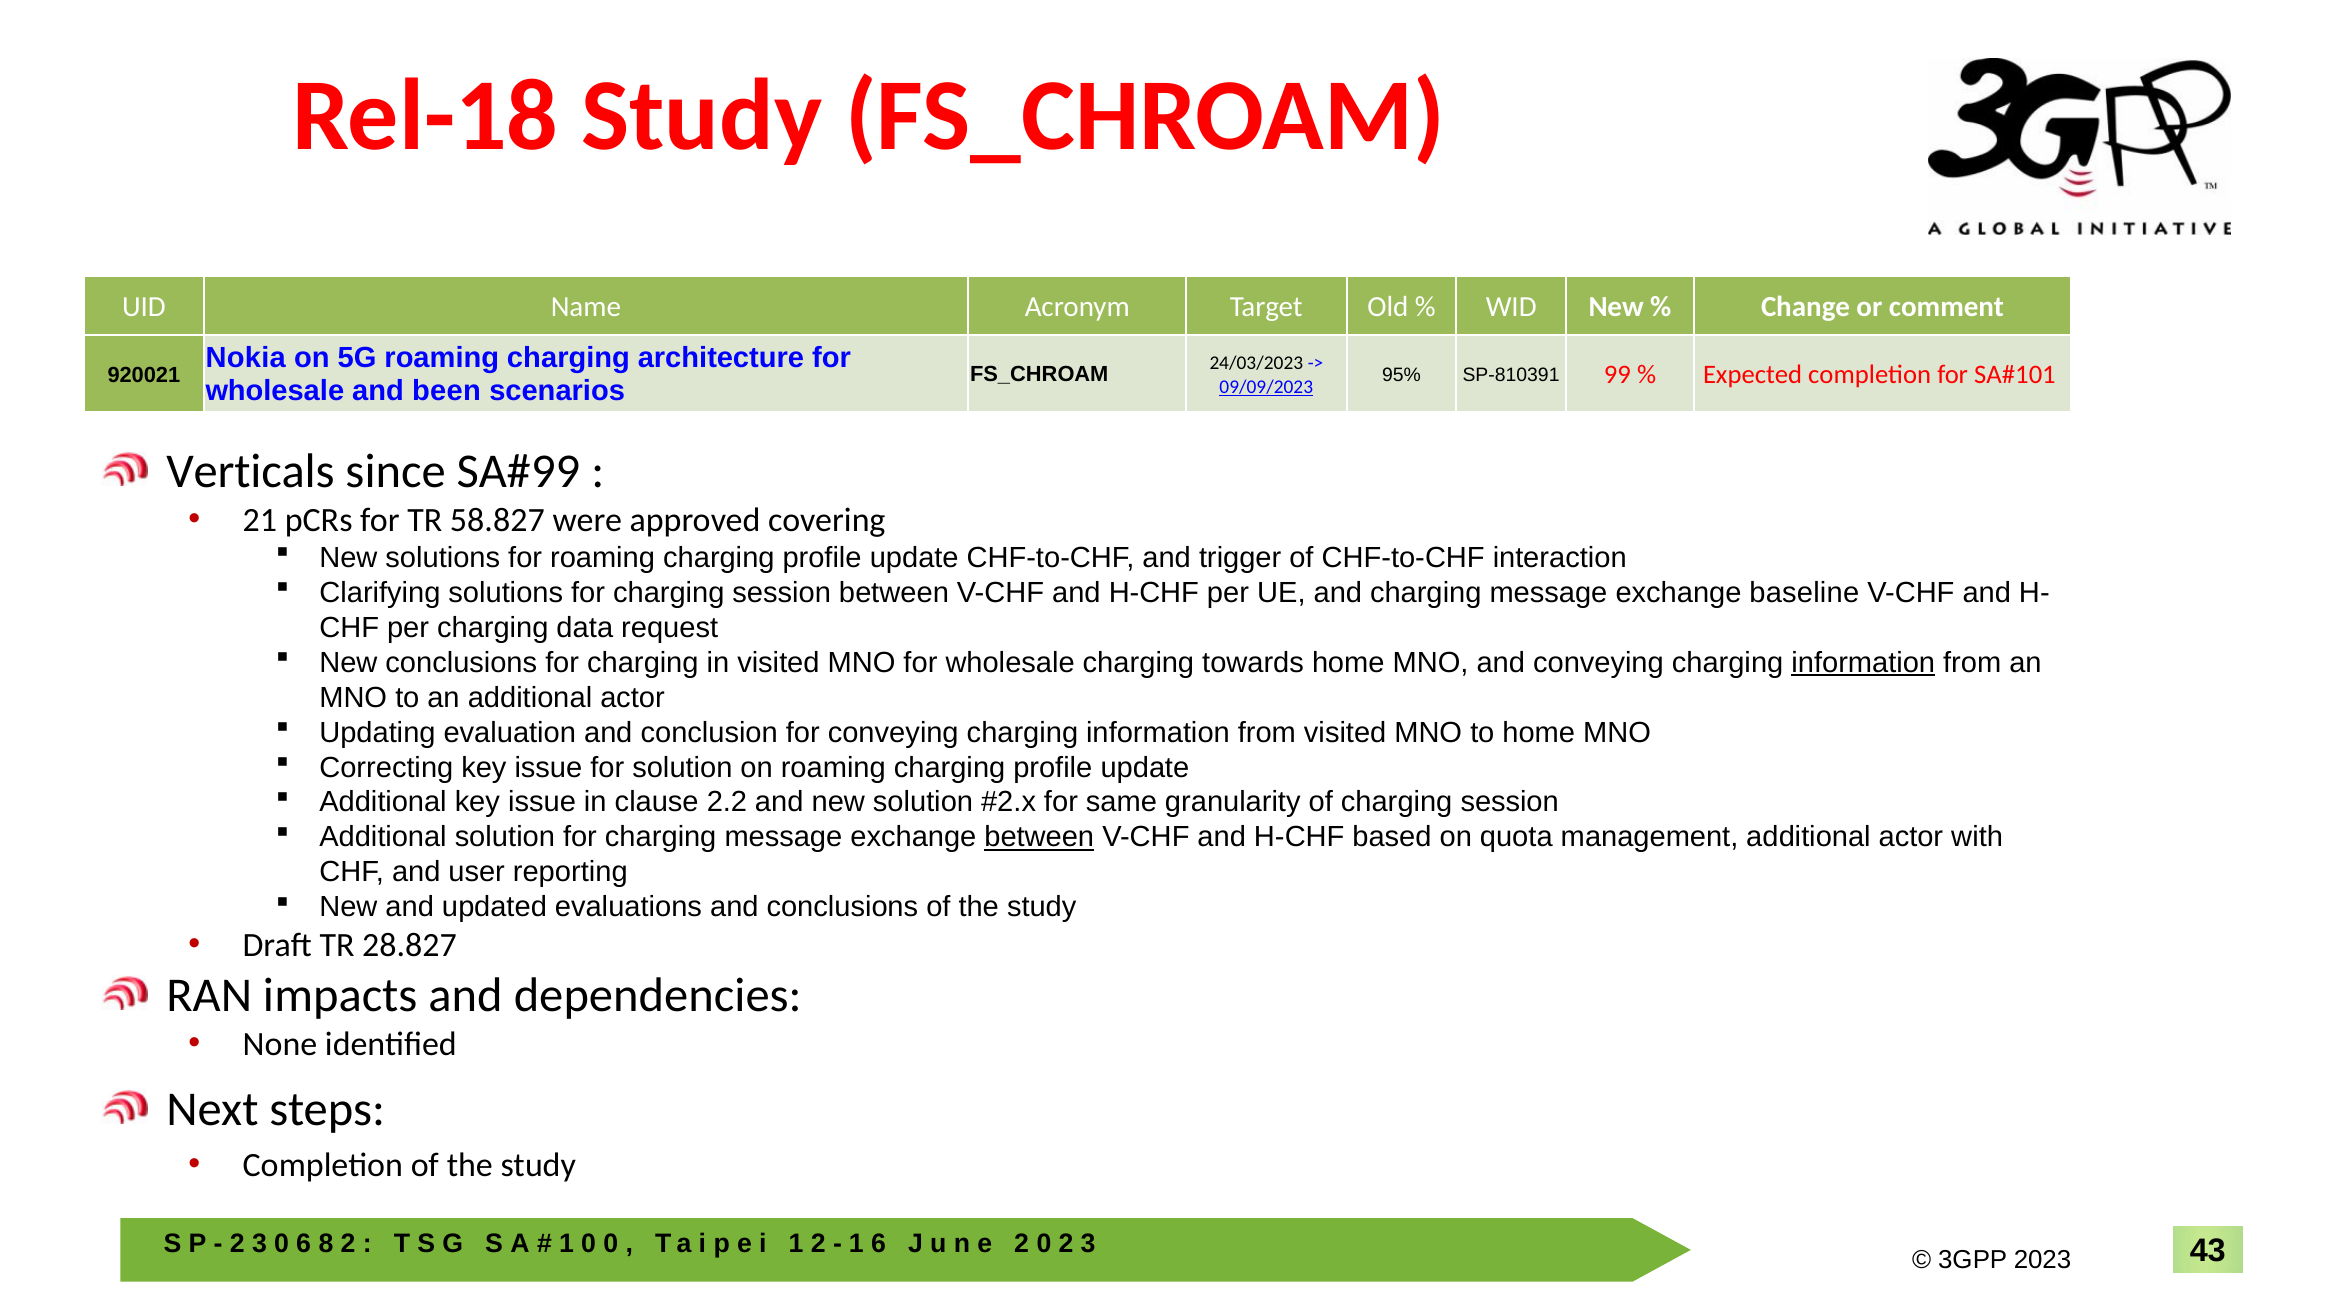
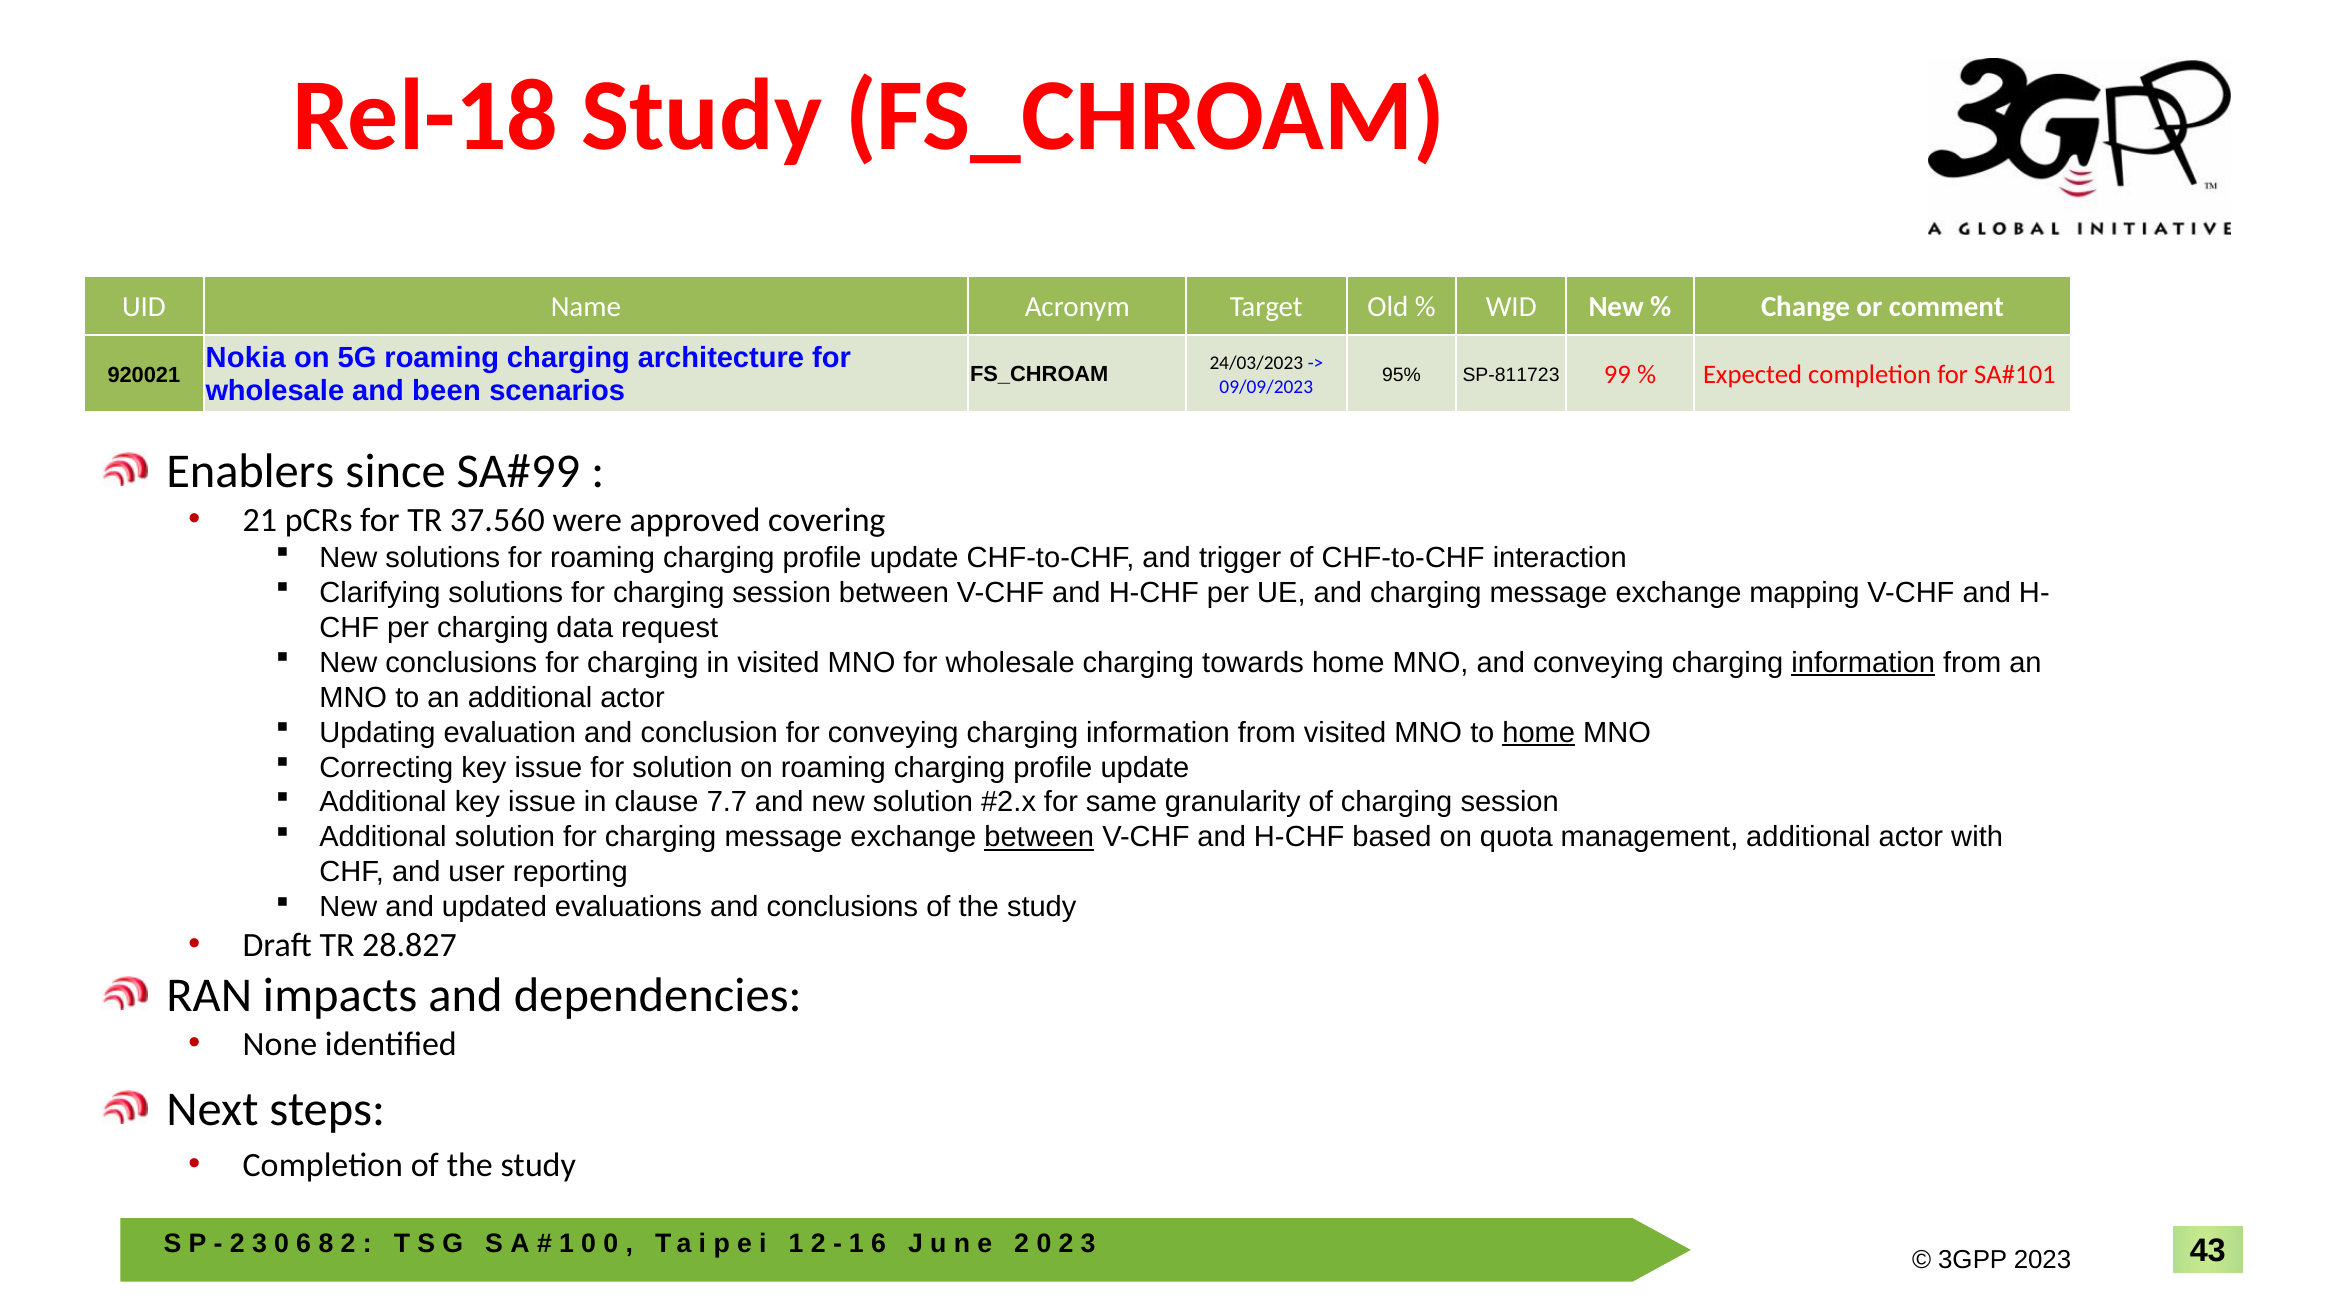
SP-810391: SP-810391 -> SP-811723 (1511, 375)
09/09/2023 underline: present -> none (1266, 387)
Verticals: Verticals -> Enablers (250, 472)
58.827: 58.827 -> 37.560 (497, 520)
baseline: baseline -> mapping (1805, 593)
home underline: none -> present (1539, 732)
2.2: 2.2 -> 7.7 (727, 802)
